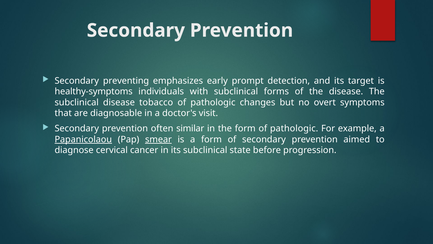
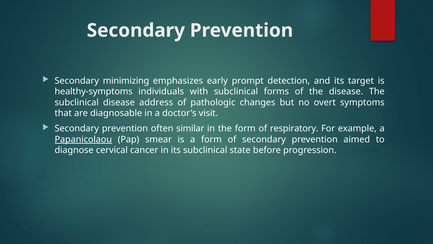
preventing: preventing -> minimizing (126, 81)
tobacco: tobacco -> address (156, 102)
form of pathologic: pathologic -> respiratory (294, 128)
smear underline: present -> none (158, 139)
